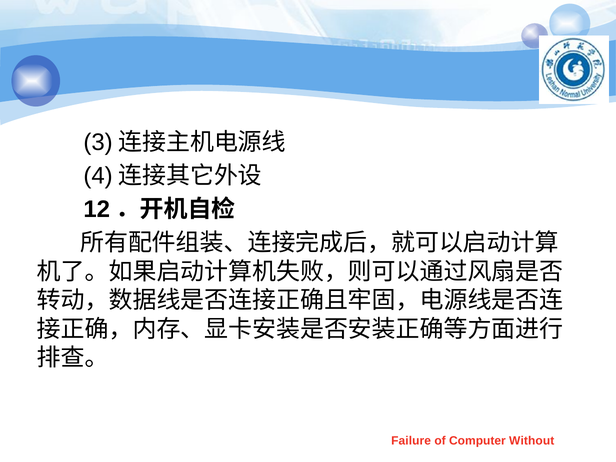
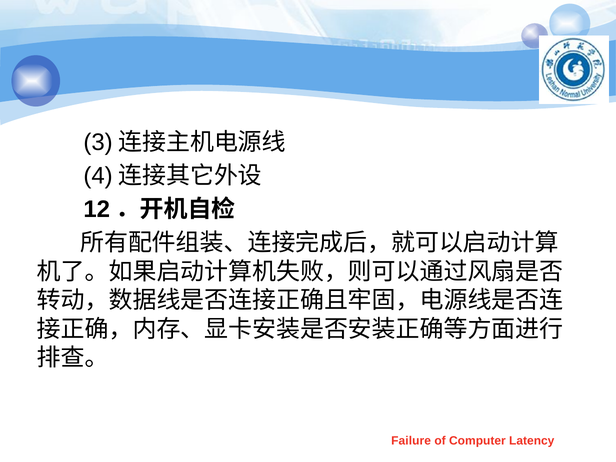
Without: Without -> Latency (532, 441)
